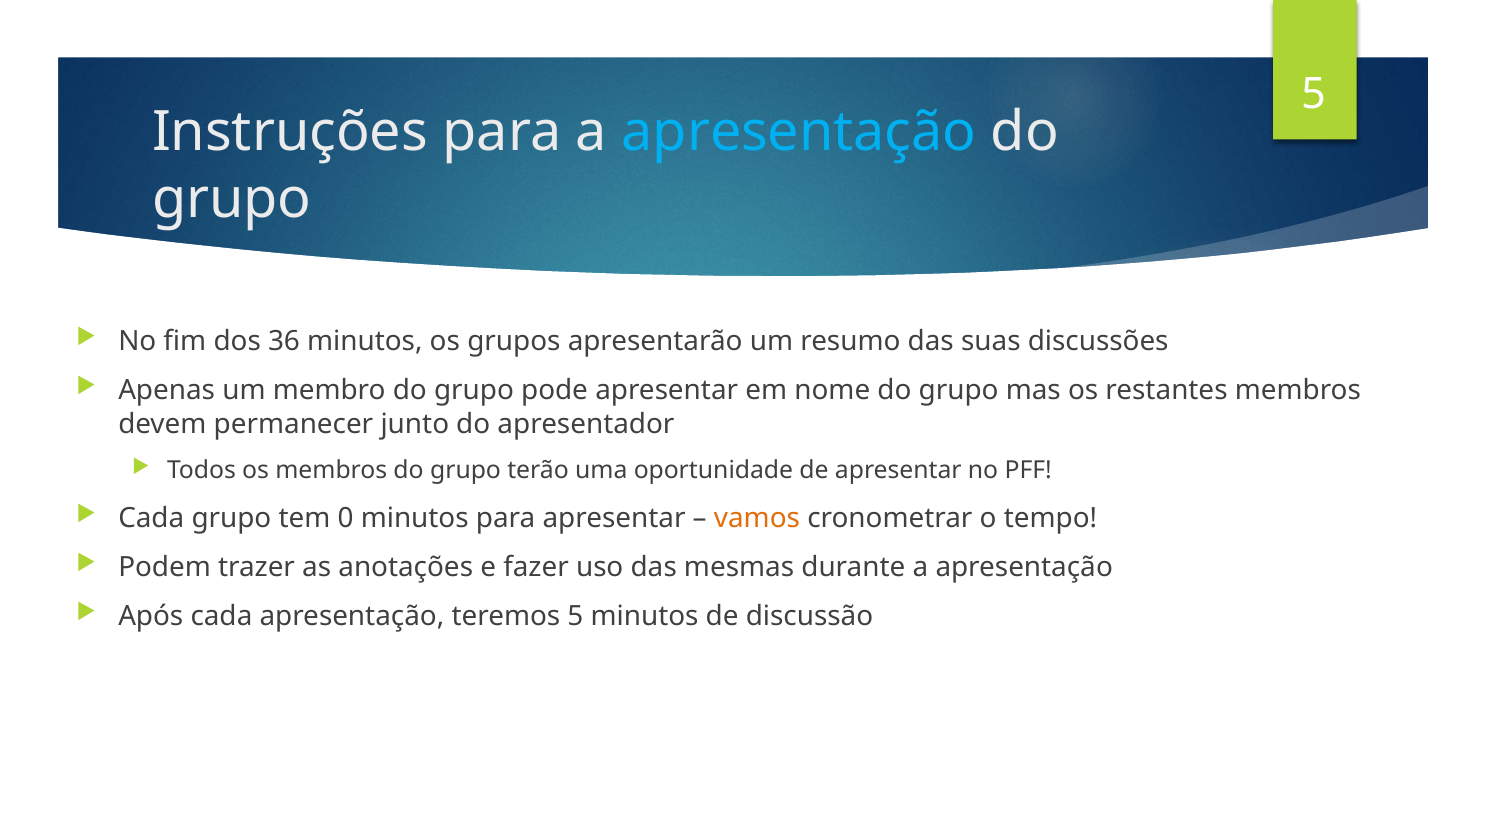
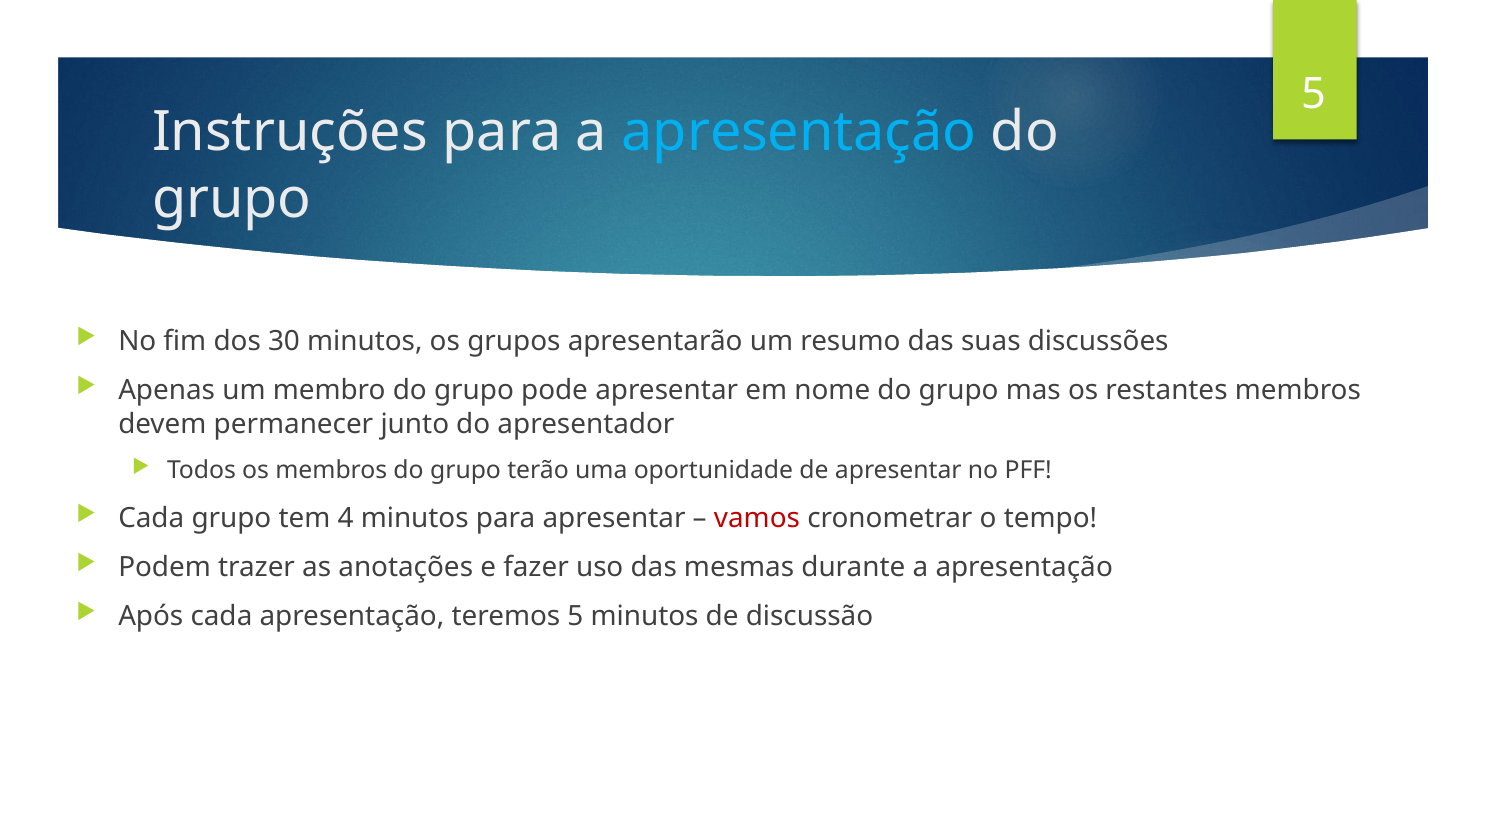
36: 36 -> 30 (284, 342)
0: 0 -> 4 (346, 518)
vamos colour: orange -> red (757, 518)
